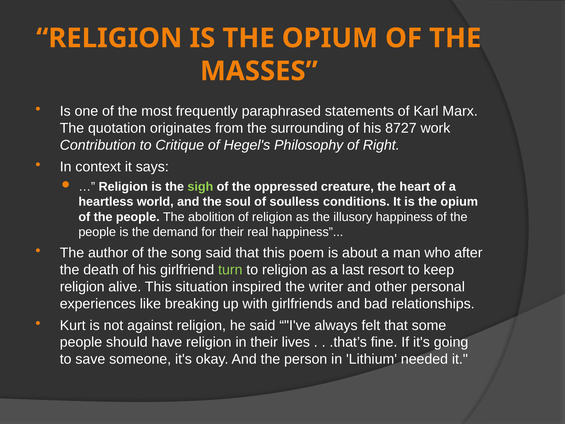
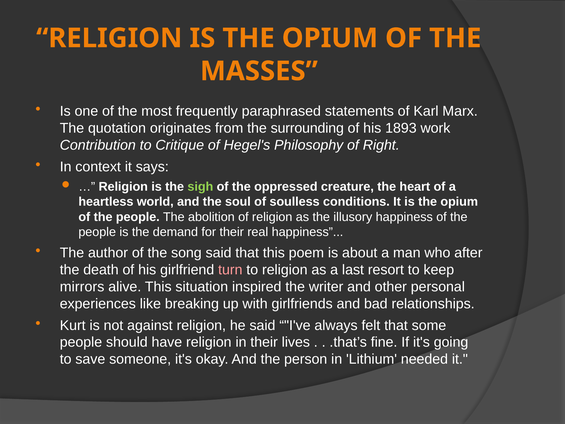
8727: 8727 -> 1893 (401, 128)
turn colour: light green -> pink (230, 270)
religion: religion -> mirrors (82, 287)
